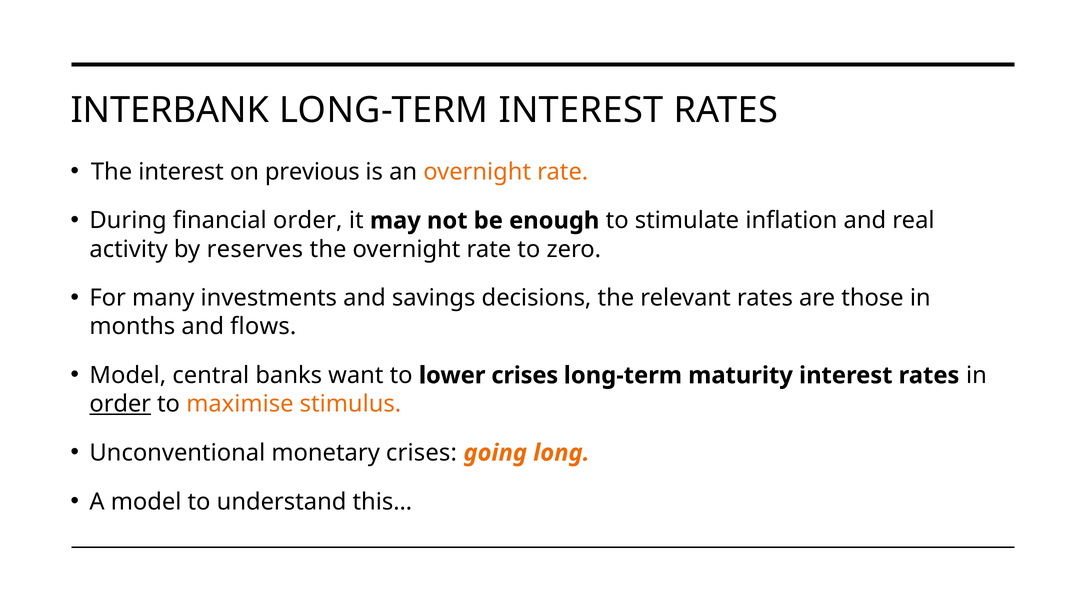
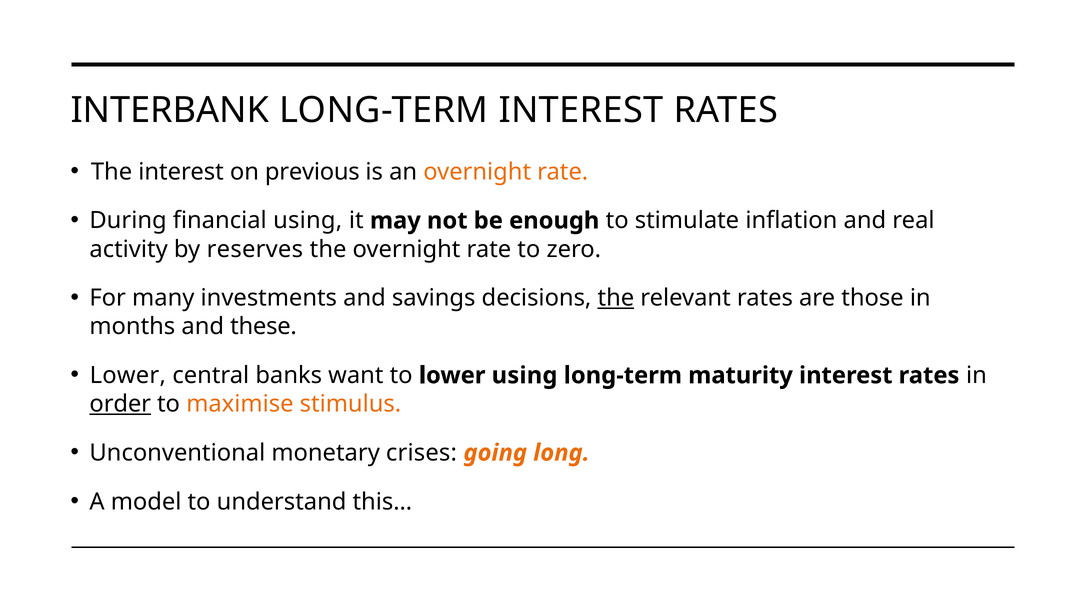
financial order: order -> using (308, 221)
the underline: none -> present (616, 298)
flows: flows -> these (263, 326)
Model: Model -> Lower (128, 375)
lower crises: crises -> using (525, 375)
